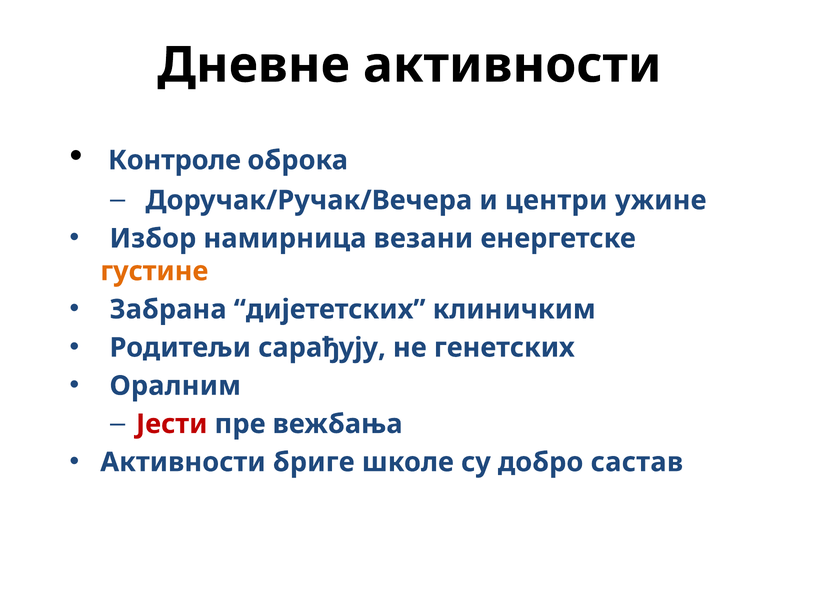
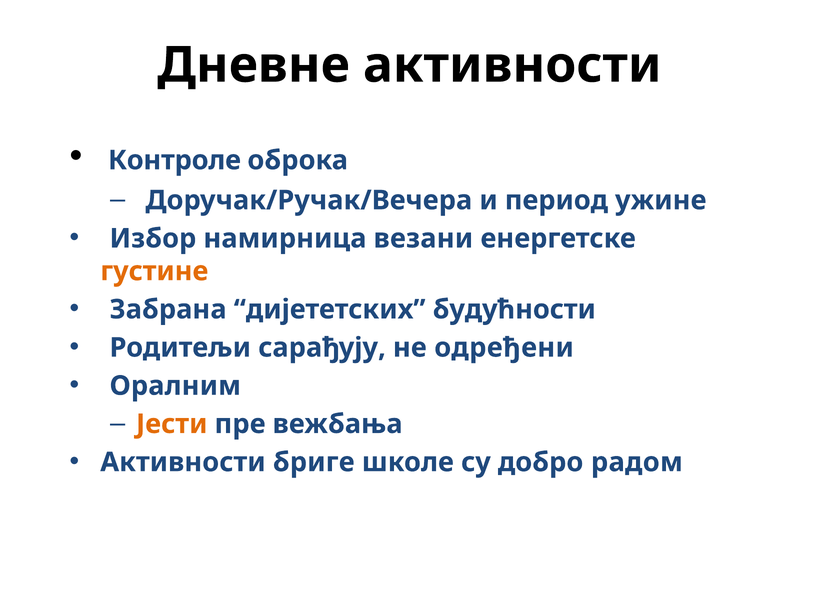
центри: центри -> период (556, 200)
клиничким: клиничким -> будућности (514, 310)
генетских: генетских -> одређени (504, 348)
Јести colour: red -> orange (172, 424)
састав: састав -> радом (637, 462)
